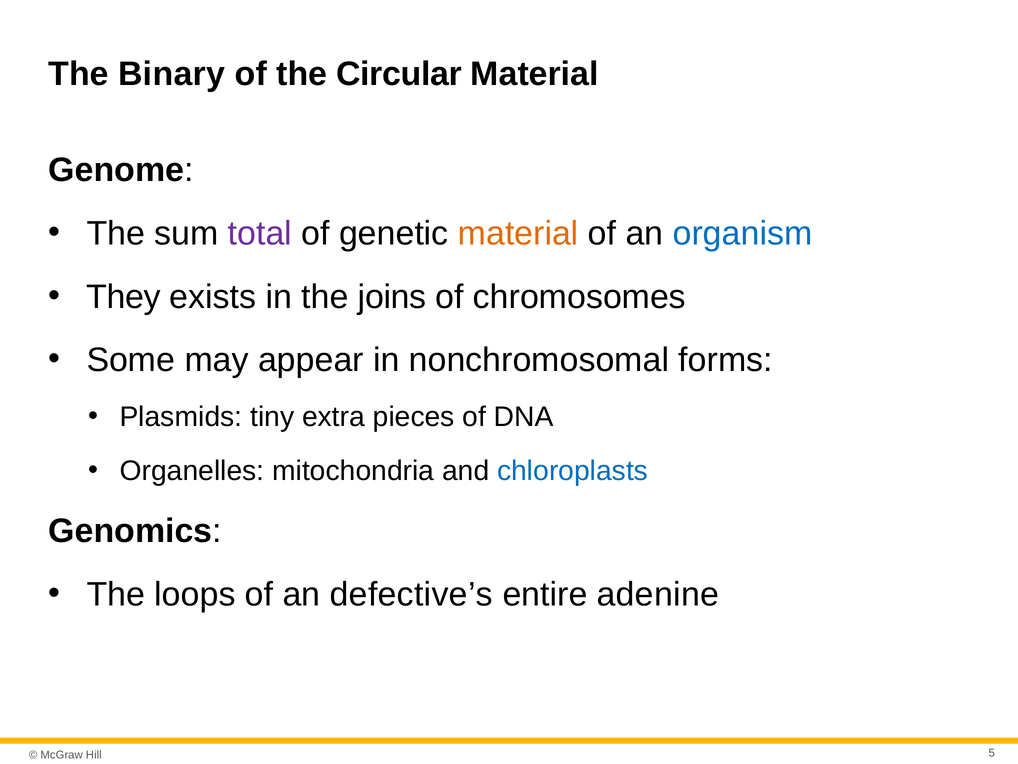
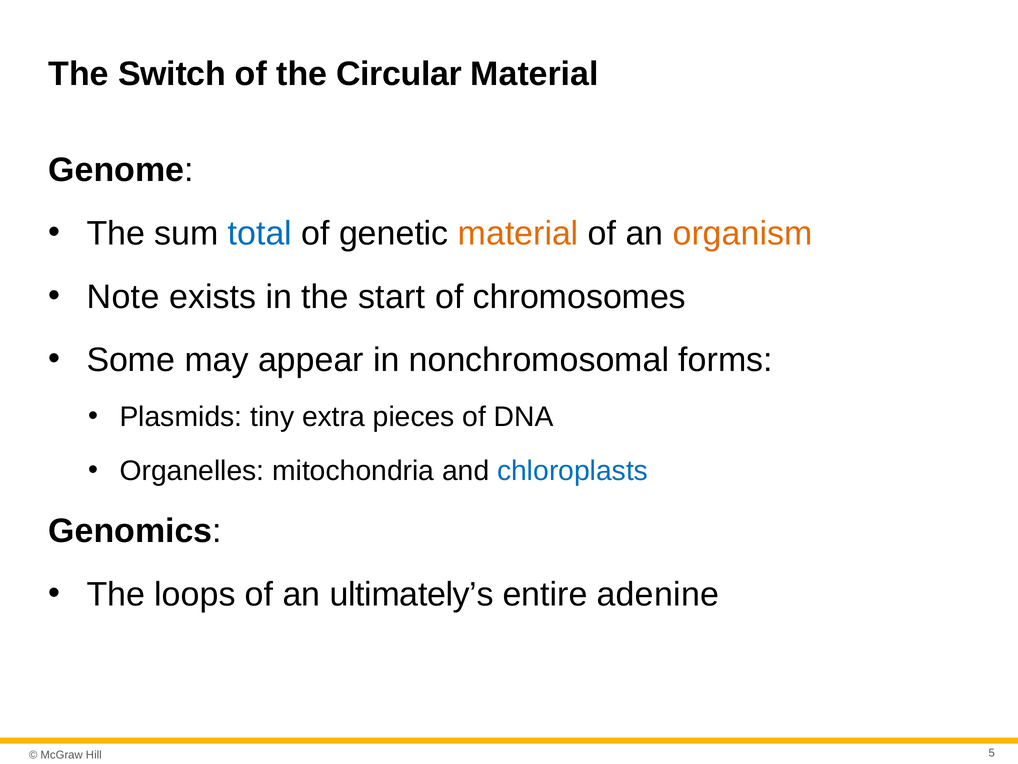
Binary: Binary -> Switch (172, 74)
total colour: purple -> blue (260, 233)
organism colour: blue -> orange (743, 233)
They: They -> Note (123, 297)
joins: joins -> start (392, 297)
defective’s: defective’s -> ultimately’s (412, 594)
